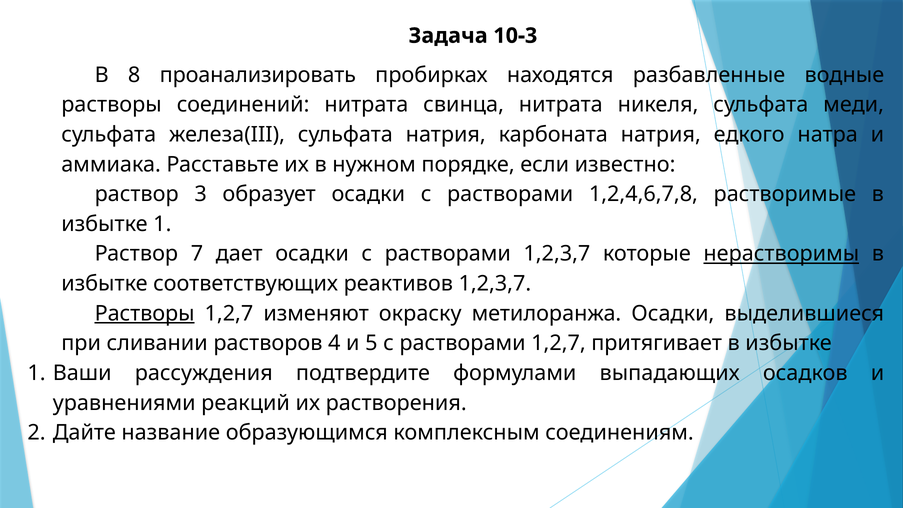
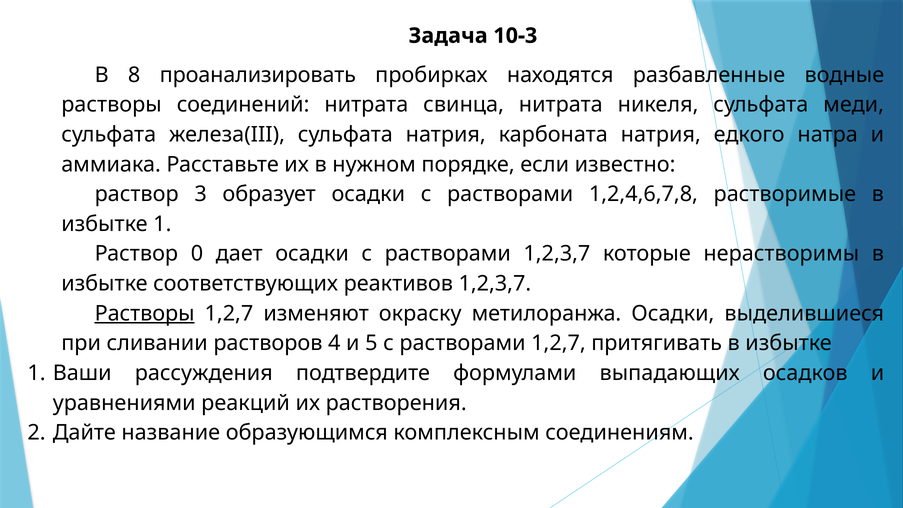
7: 7 -> 0 (197, 254)
нерастворимы underline: present -> none (781, 254)
притягивает: притягивает -> притягивать (657, 343)
